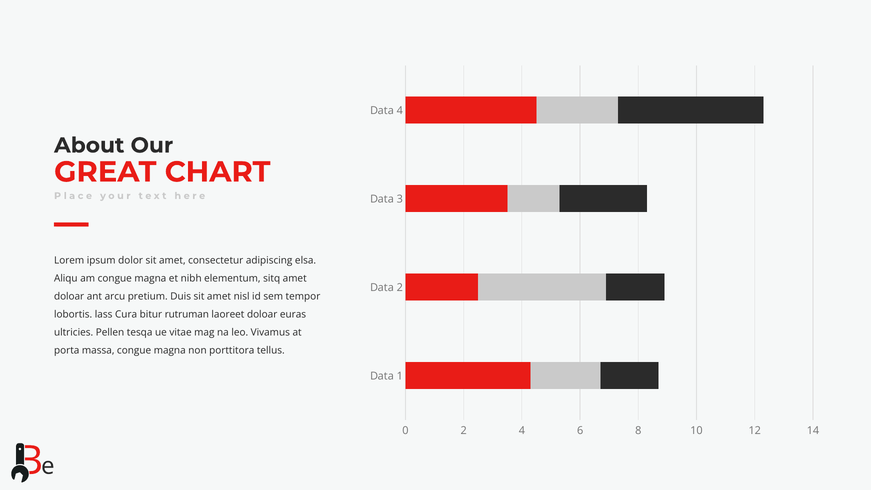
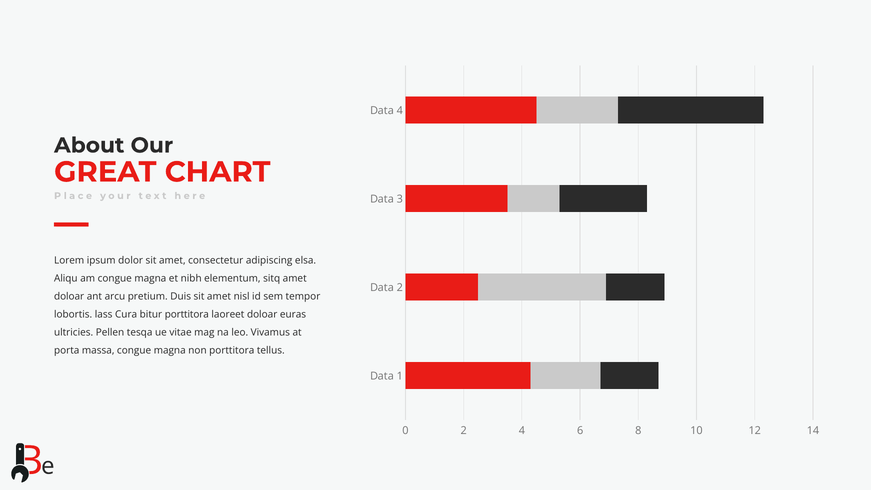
bitur rutruman: rutruman -> porttitora (187, 314)
